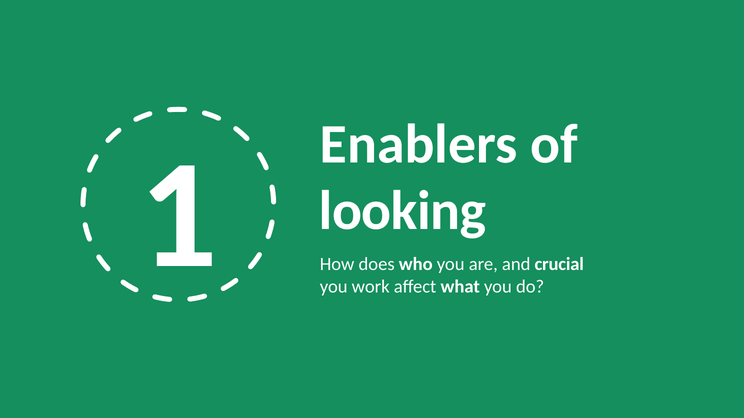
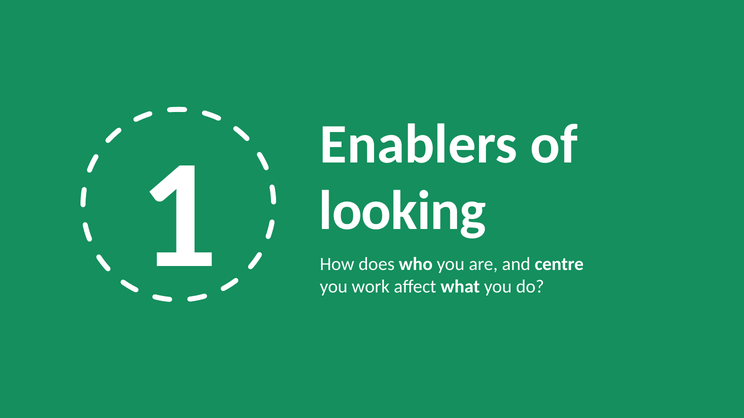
crucial: crucial -> centre (559, 265)
